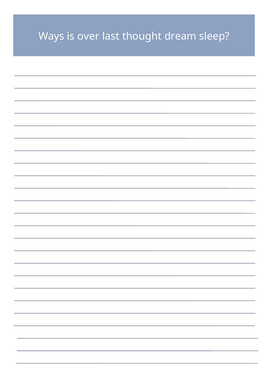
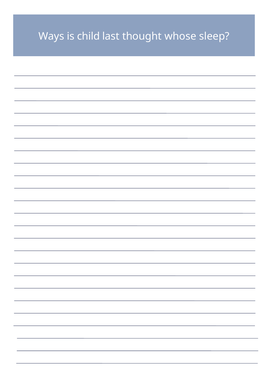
over: over -> child (88, 36)
dream: dream -> whose (180, 36)
